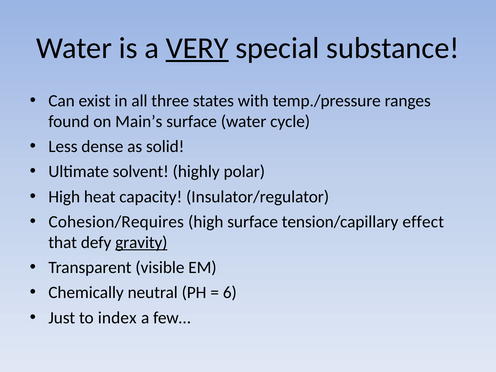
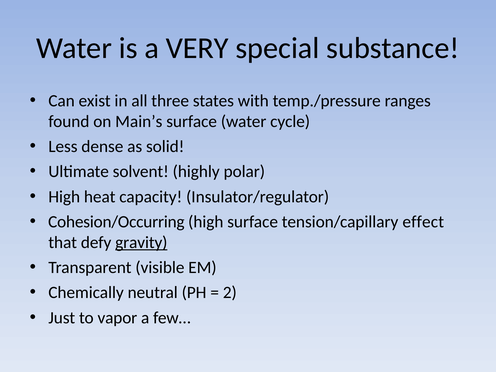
VERY underline: present -> none (197, 48)
Cohesion/Requires: Cohesion/Requires -> Cohesion/Occurring (116, 222)
6: 6 -> 2 (230, 293)
index: index -> vapor (117, 318)
